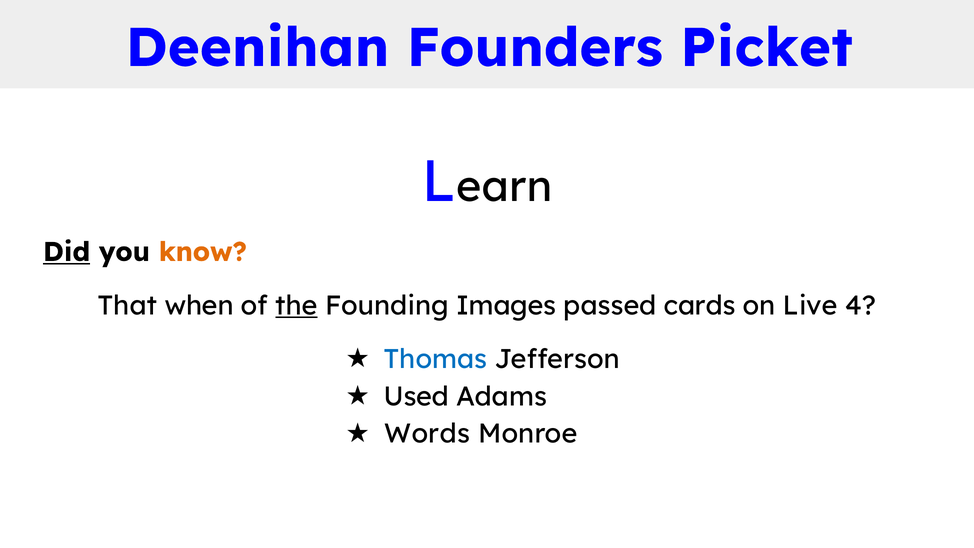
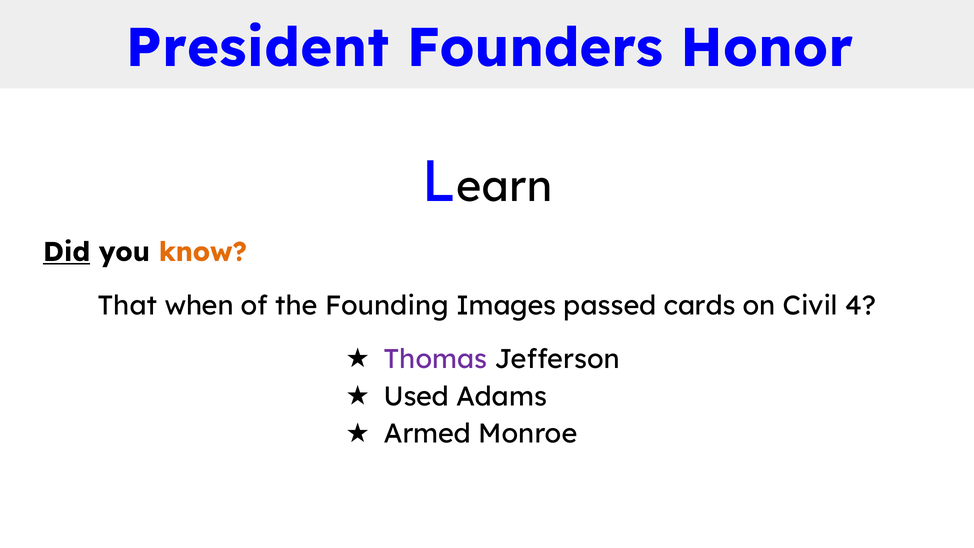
Deenihan: Deenihan -> President (257, 48)
Picket: Picket -> Honor (767, 48)
the underline: present -> none (296, 306)
Live: Live -> Civil (810, 306)
Thomas colour: blue -> purple (436, 359)
Words: Words -> Armed (427, 434)
